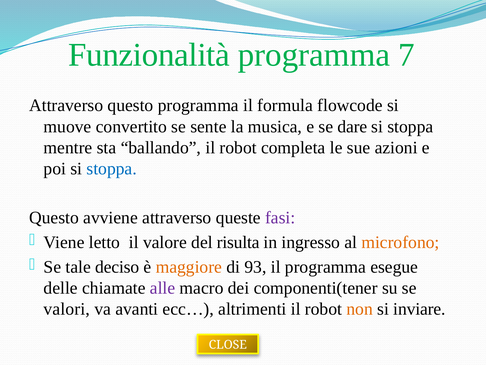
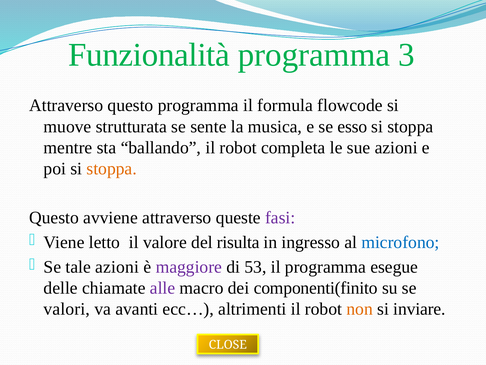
7: 7 -> 3 (407, 55)
convertito: convertito -> strutturata (131, 126)
dare: dare -> esso (352, 126)
stoppa colour: blue -> orange (112, 168)
microfono colour: orange -> blue (400, 242)
tale deciso: deciso -> azioni (117, 267)
maggiore colour: orange -> purple (189, 267)
93: 93 -> 53 (255, 267)
componenti(tener: componenti(tener -> componenti(finito (316, 288)
